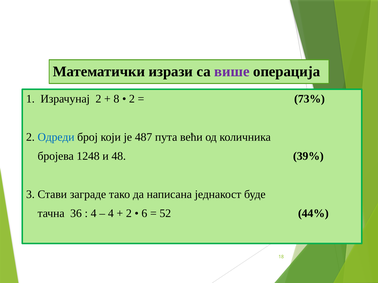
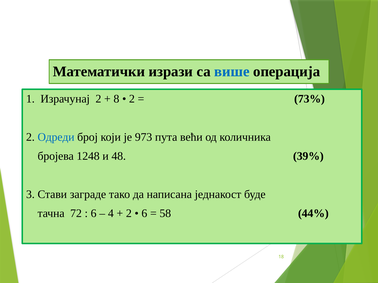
више colour: purple -> blue (232, 72)
487: 487 -> 973 (144, 137)
36: 36 -> 72 (76, 214)
4: 4 -> 6 (94, 214)
52: 52 -> 58 (165, 214)
